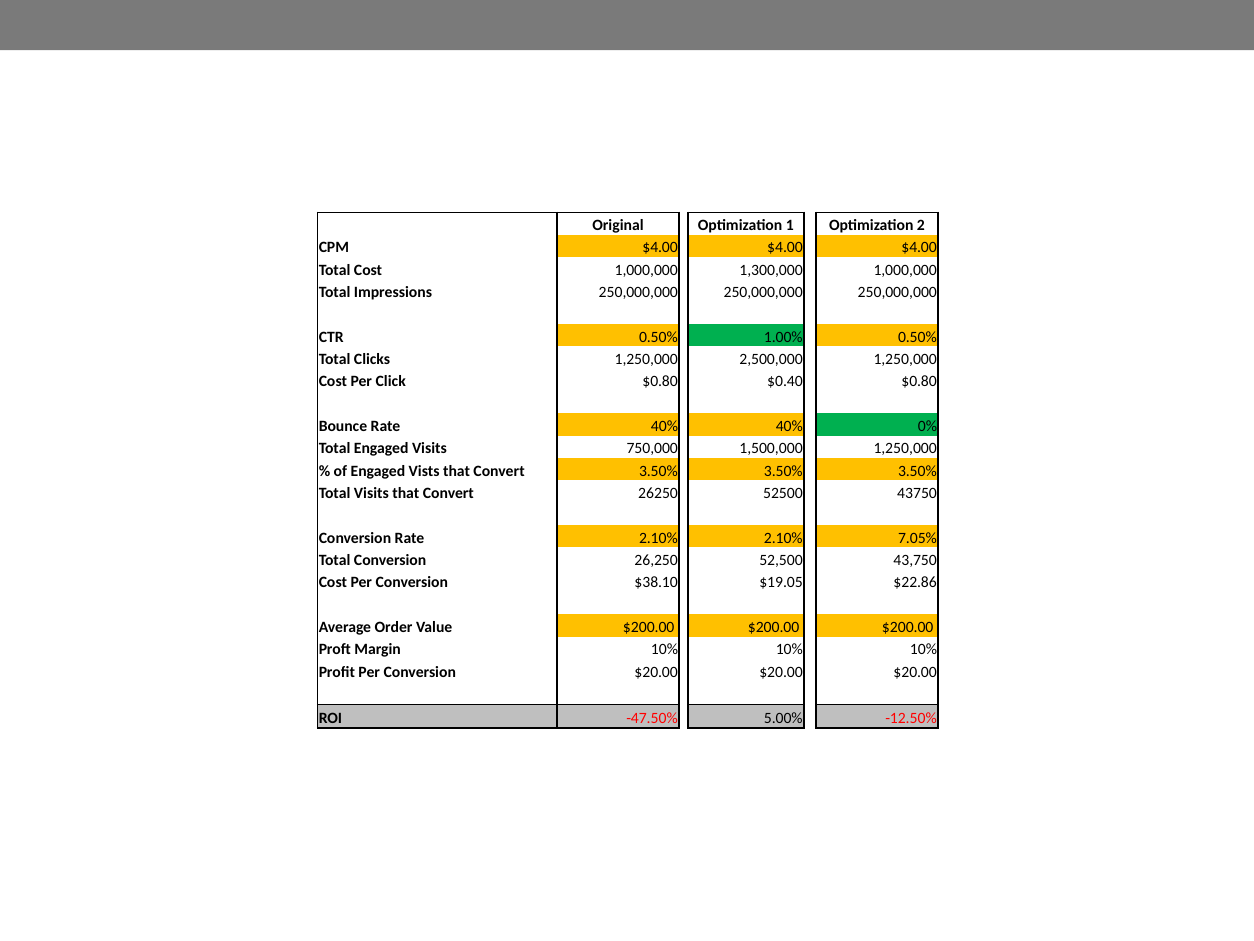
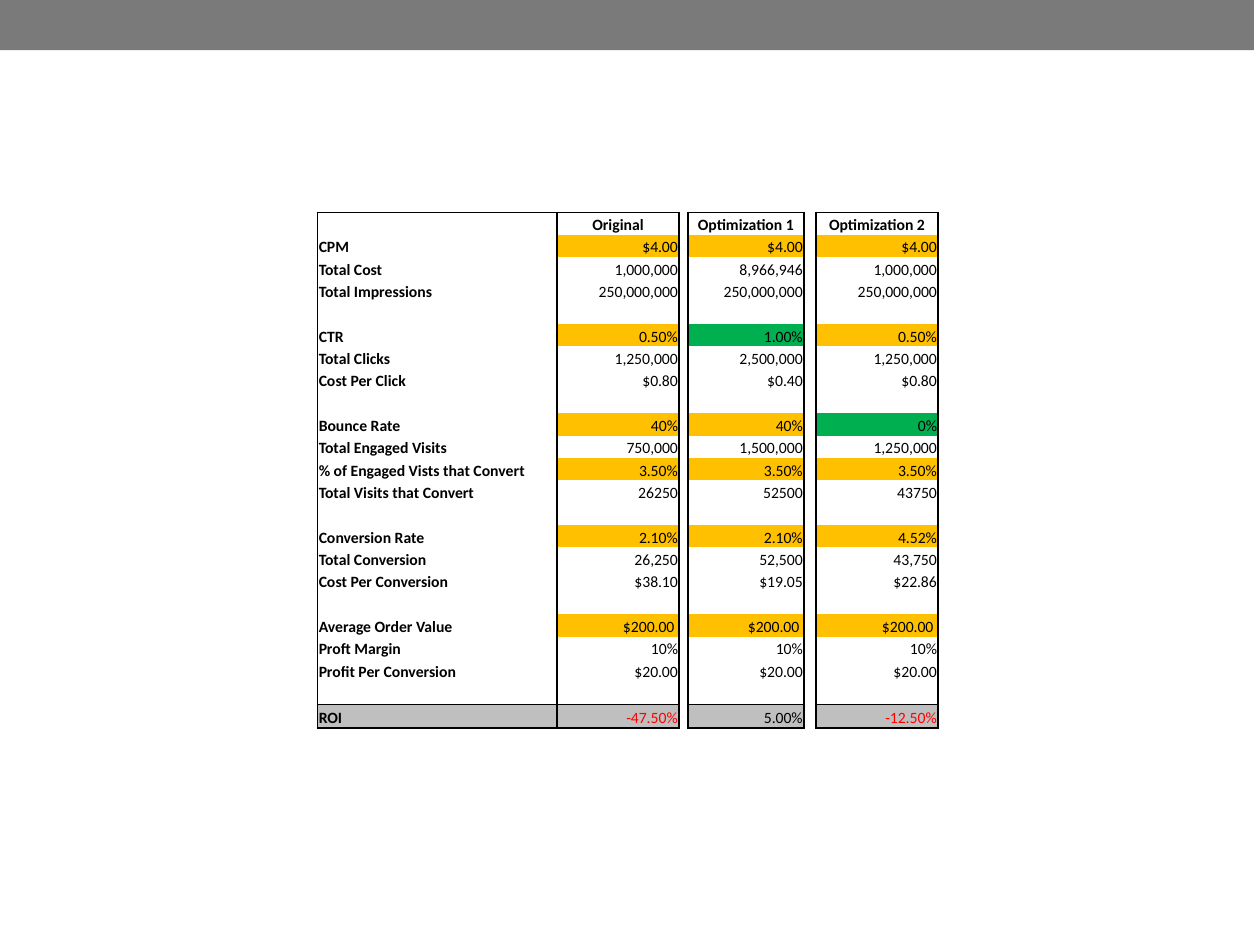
1,300,000: 1,300,000 -> 8,966,946 (771, 270)
7.05%: 7.05% -> 4.52% (917, 538)
